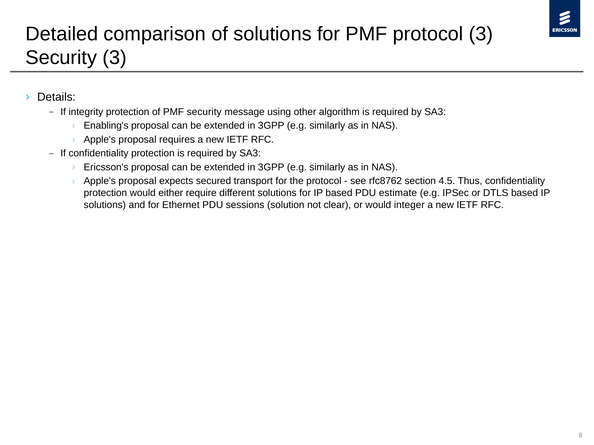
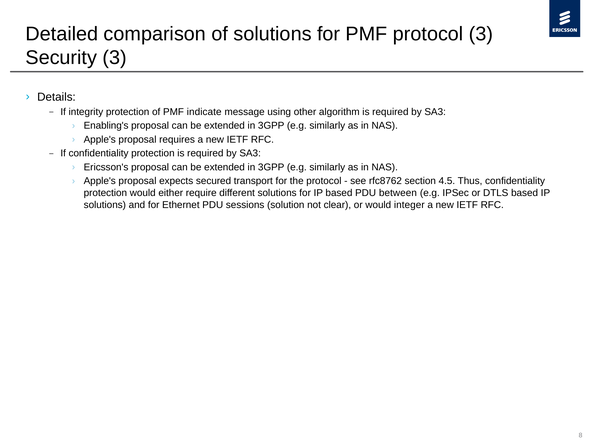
PMF security: security -> indicate (204, 112)
estimate: estimate -> between (398, 193)
